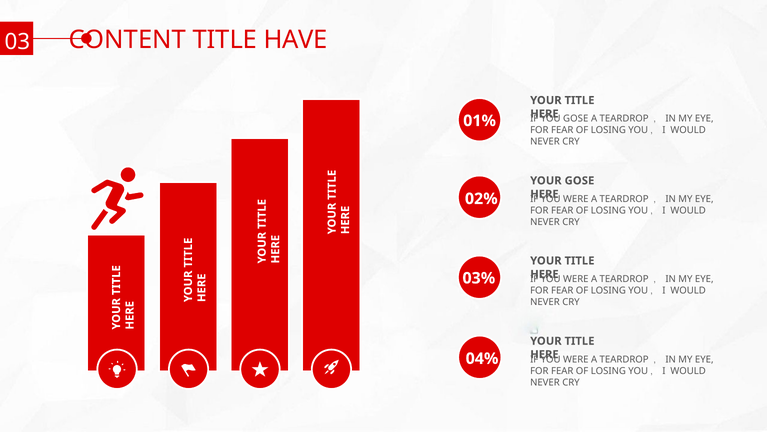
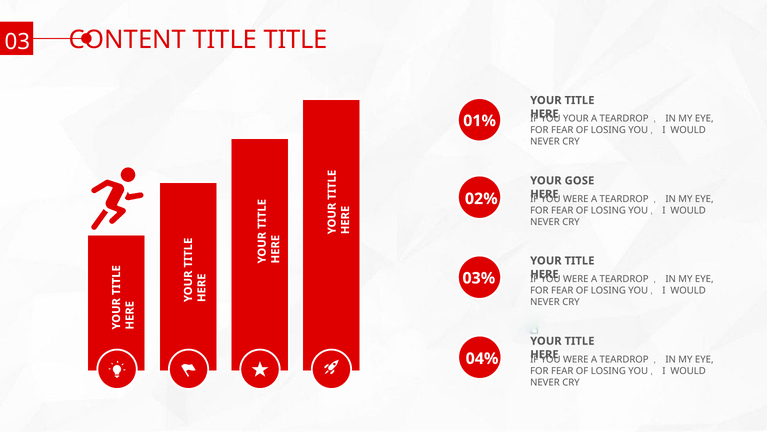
TITLE HAVE: HAVE -> TITLE (296, 40)
GOSE: GOSE -> YOUR (576, 119)
